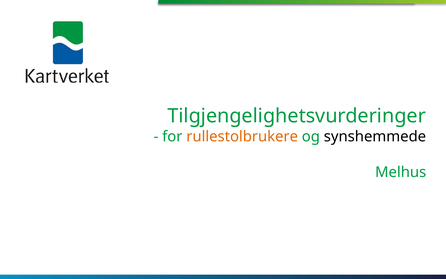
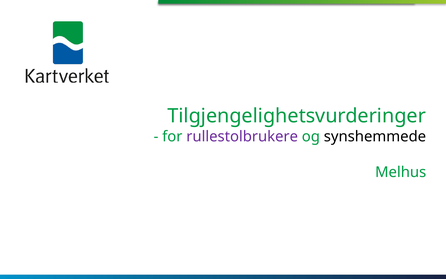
rullestolbrukere colour: orange -> purple (242, 136)
